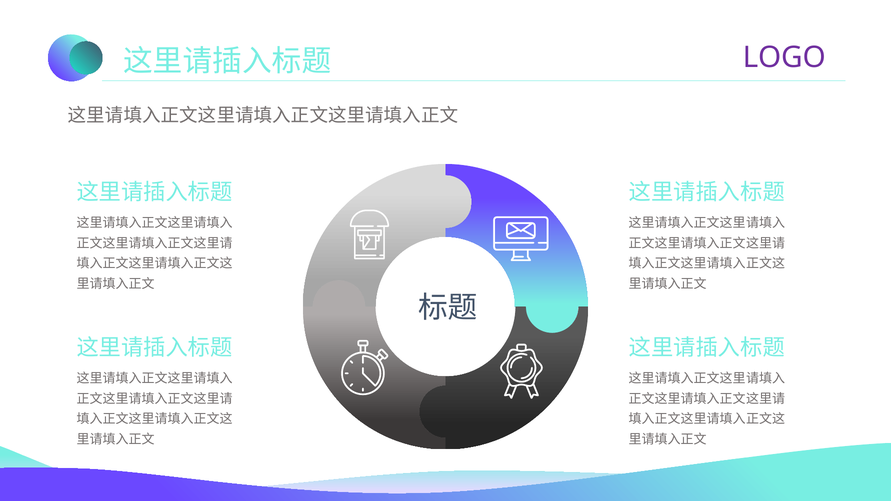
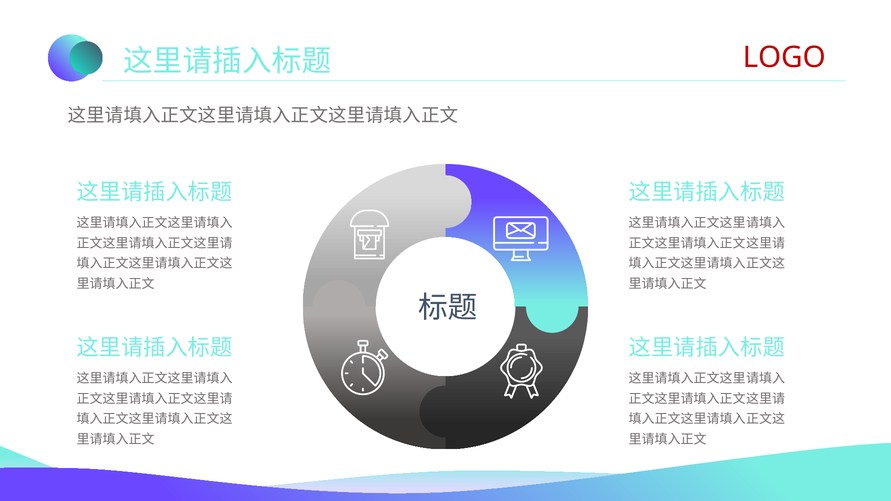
LOGO colour: purple -> red (784, 58)
